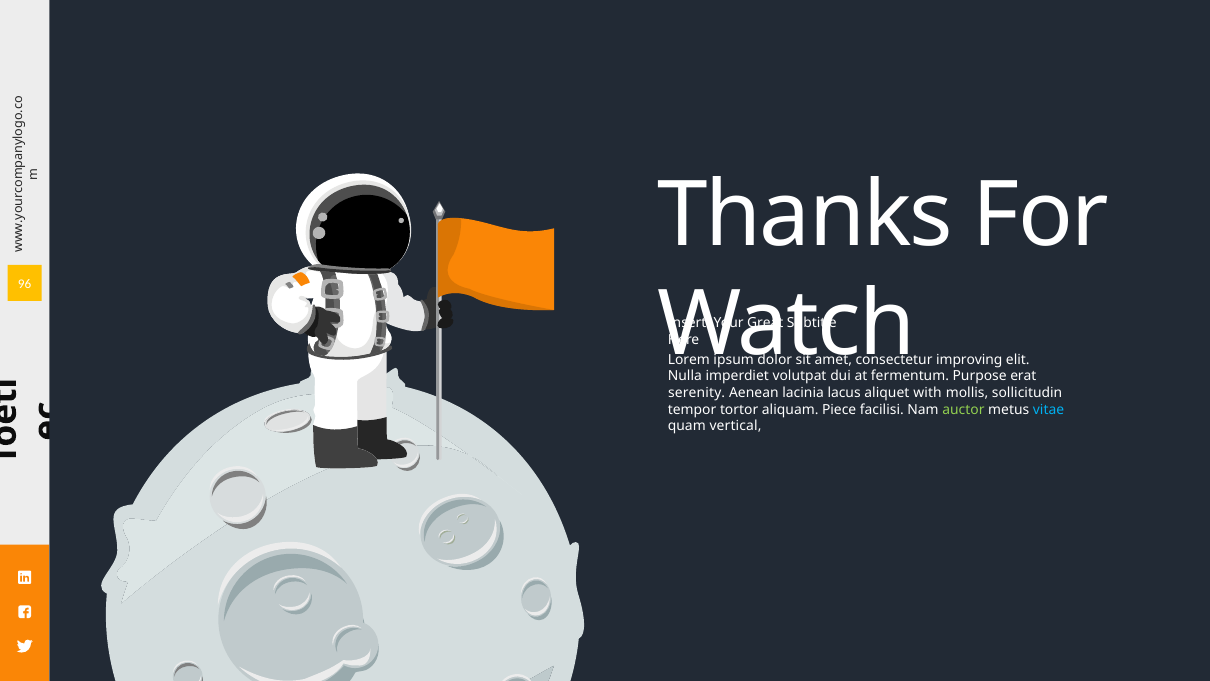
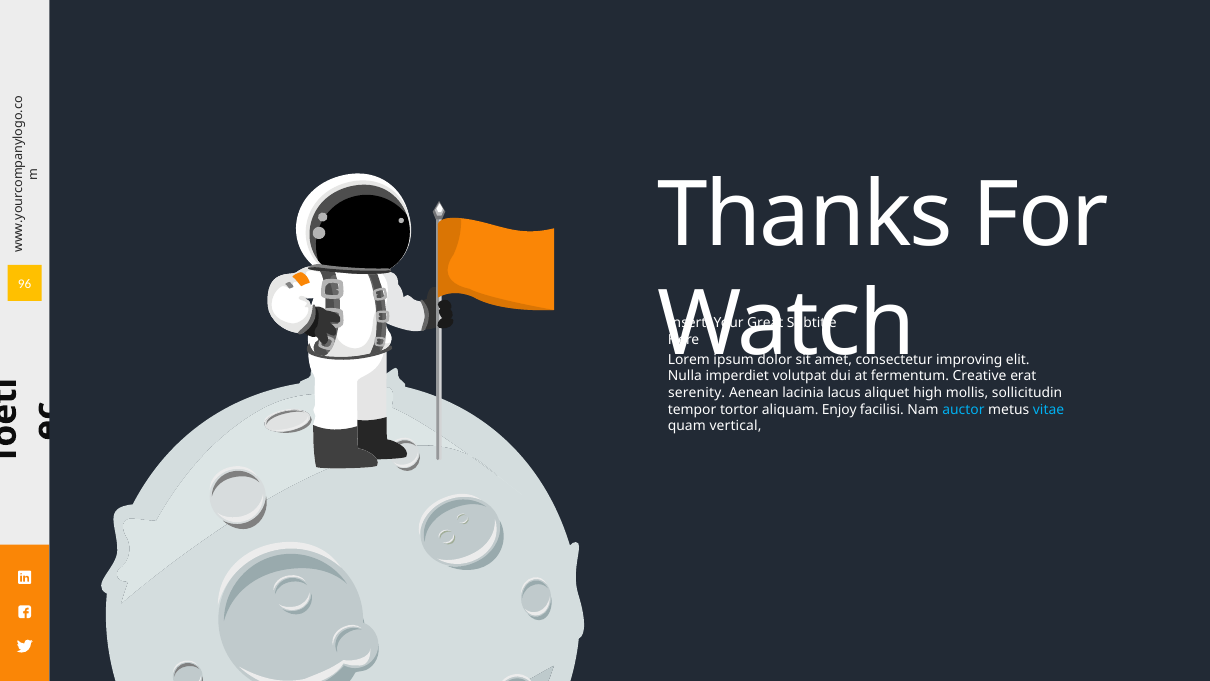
Purpose: Purpose -> Creative (980, 376)
with: with -> high (928, 393)
Piece: Piece -> Enjoy (839, 409)
auctor colour: light green -> light blue (963, 409)
